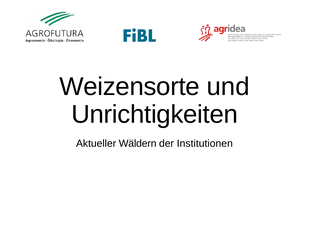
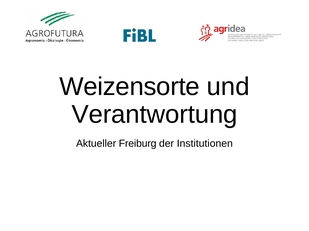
Unrichtigkeiten: Unrichtigkeiten -> Verantwortung (155, 115)
Wäldern: Wäldern -> Freiburg (138, 144)
